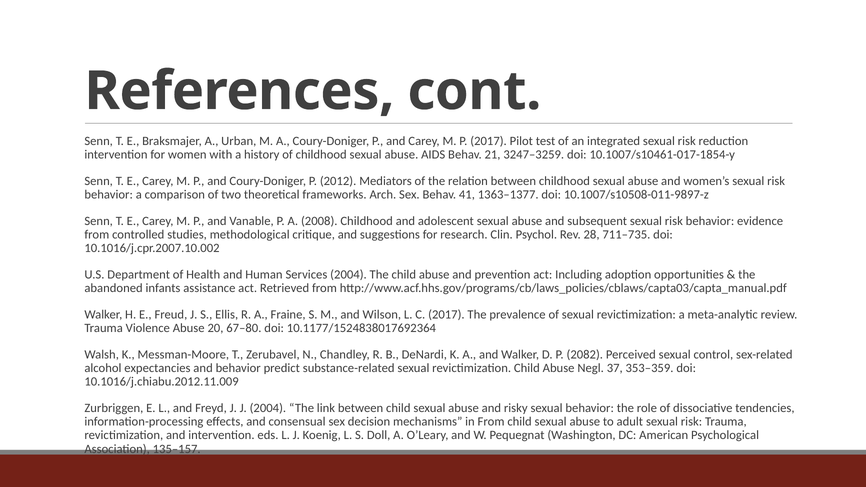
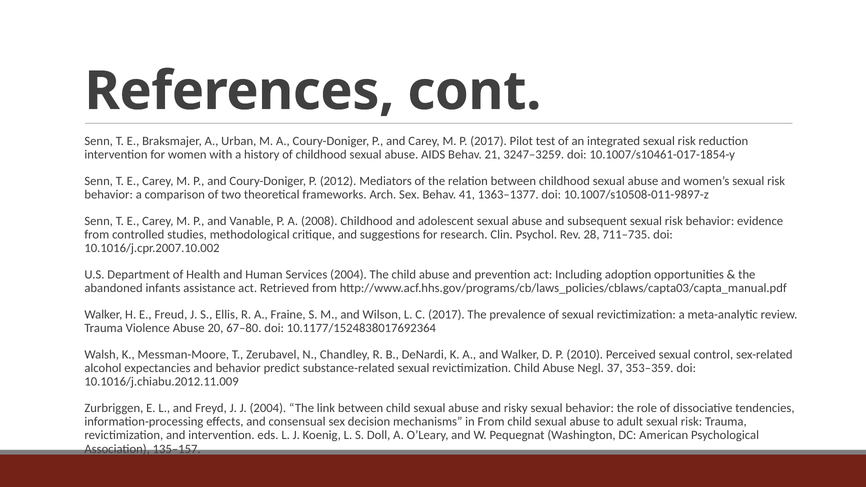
2082: 2082 -> 2010 (585, 354)
